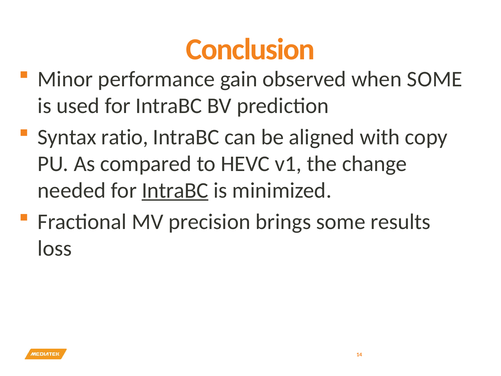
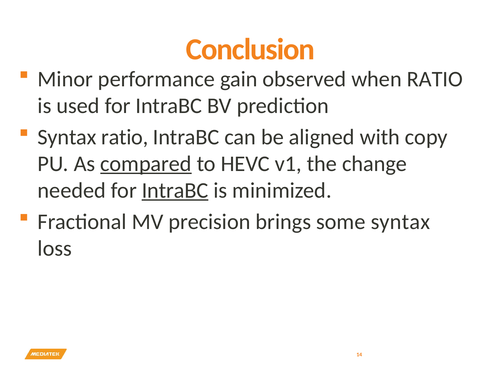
when SOME: SOME -> RATIO (435, 79)
compared underline: none -> present (146, 164)
some results: results -> syntax (400, 222)
